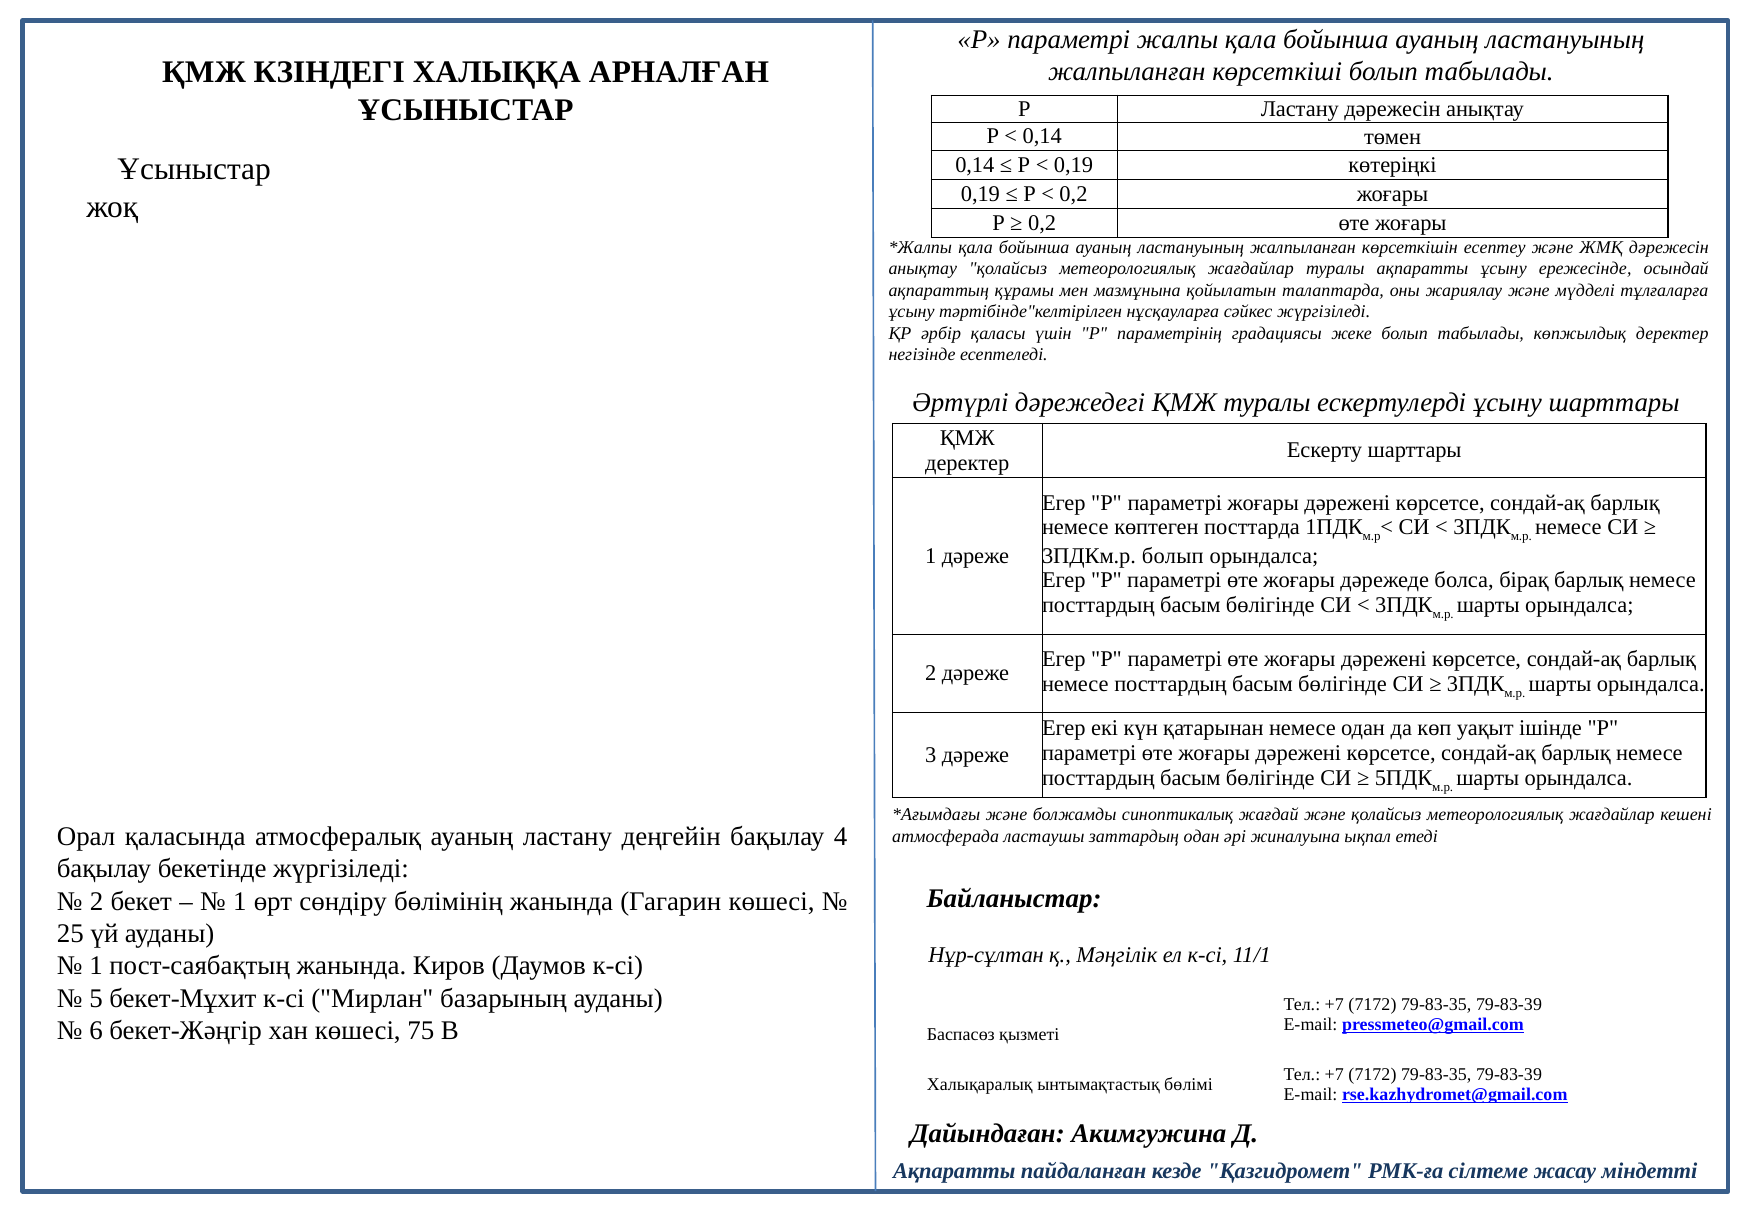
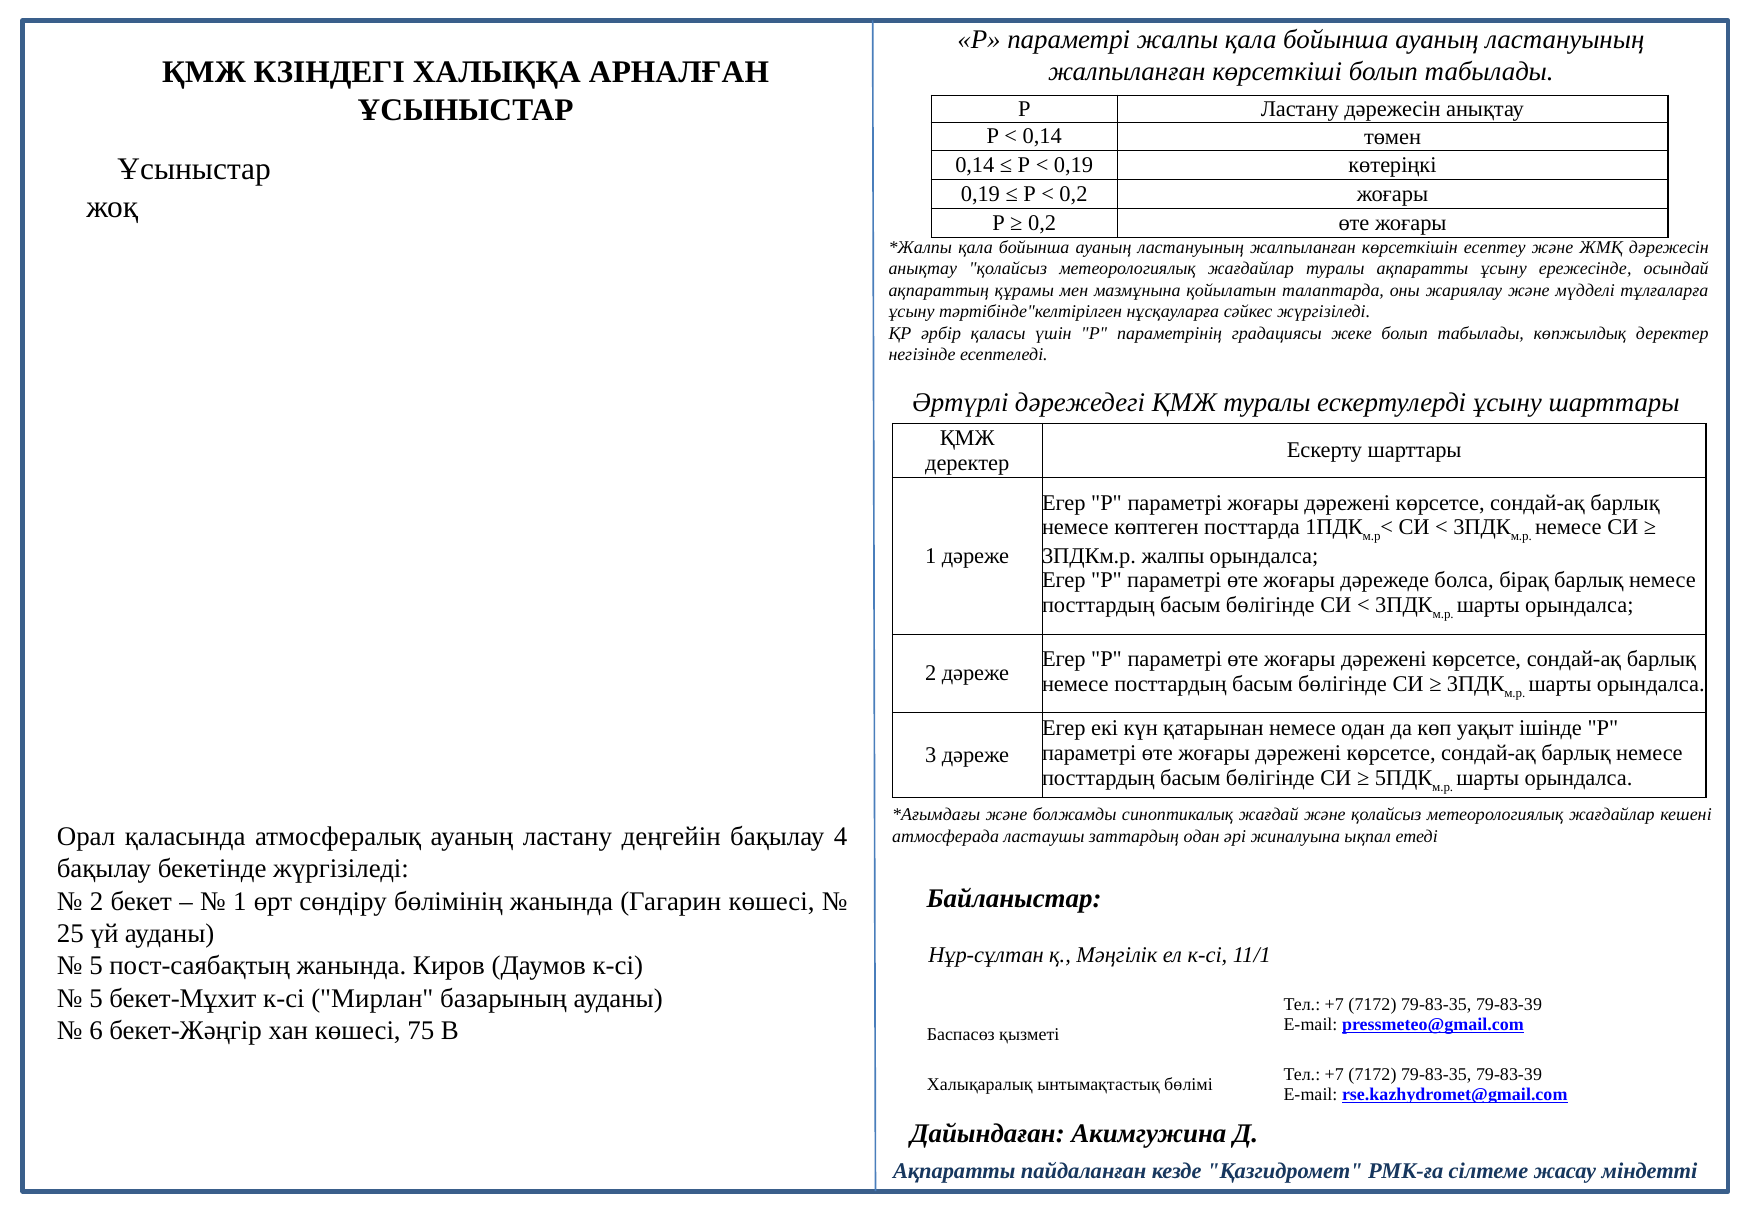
3ПДКм.р болып: болып -> жалпы (1173, 556)
1: 1 -> 5 (96, 966)
